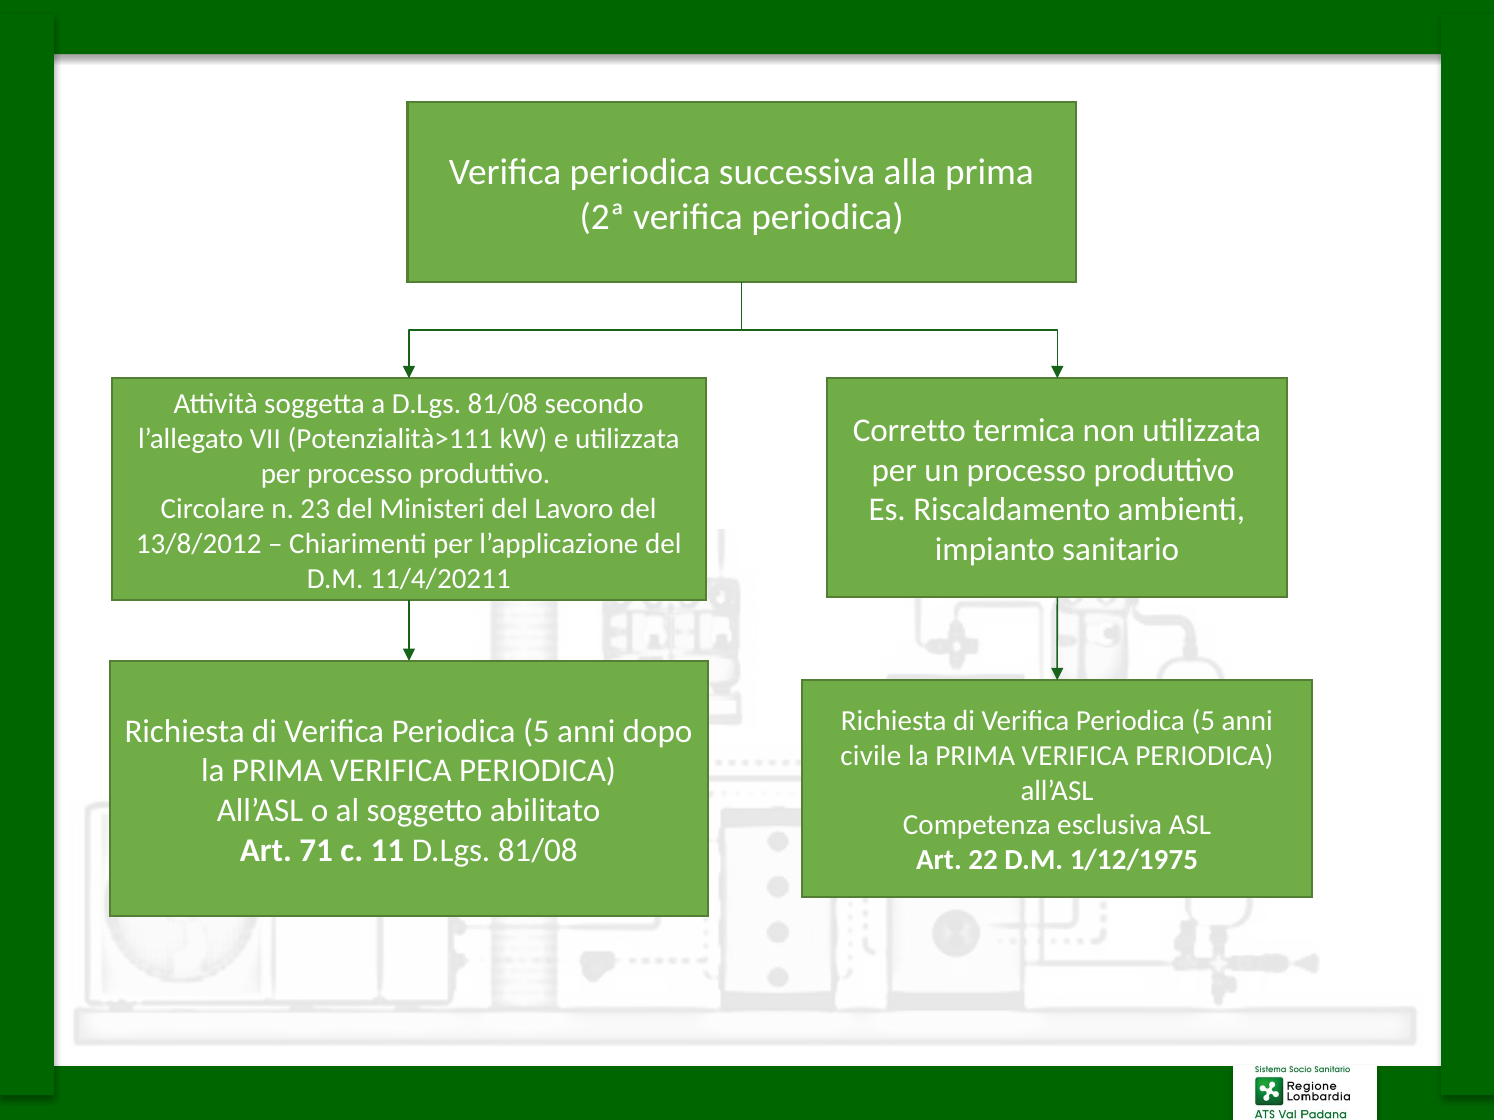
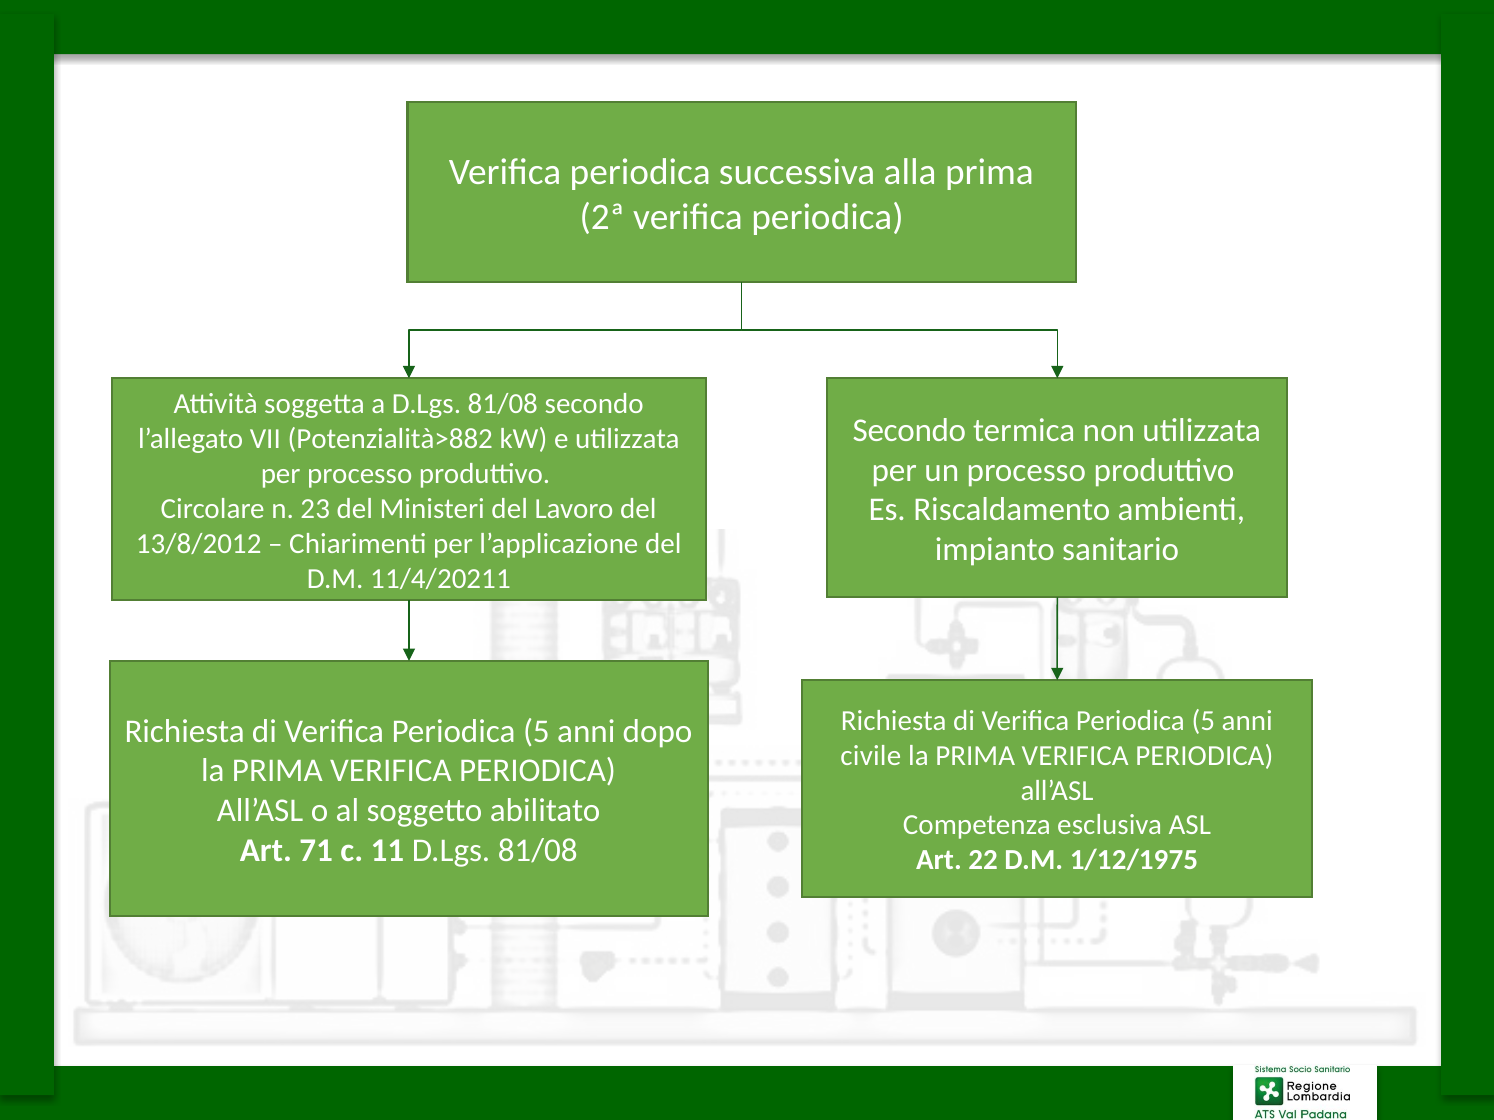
Corretto: Corretto -> Secondo (909, 431)
Potenzialità>111: Potenzialità>111 -> Potenzialità>882 (390, 439)
